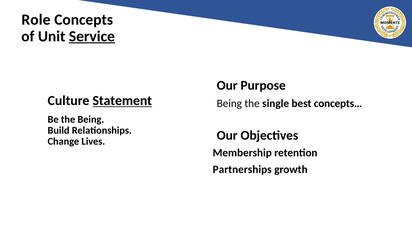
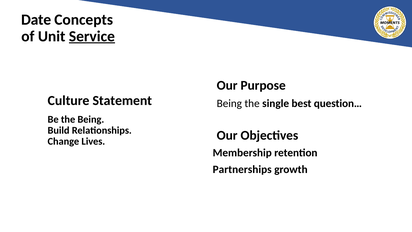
Role: Role -> Date (36, 20)
Statement underline: present -> none (122, 101)
concepts…: concepts… -> question… (338, 103)
